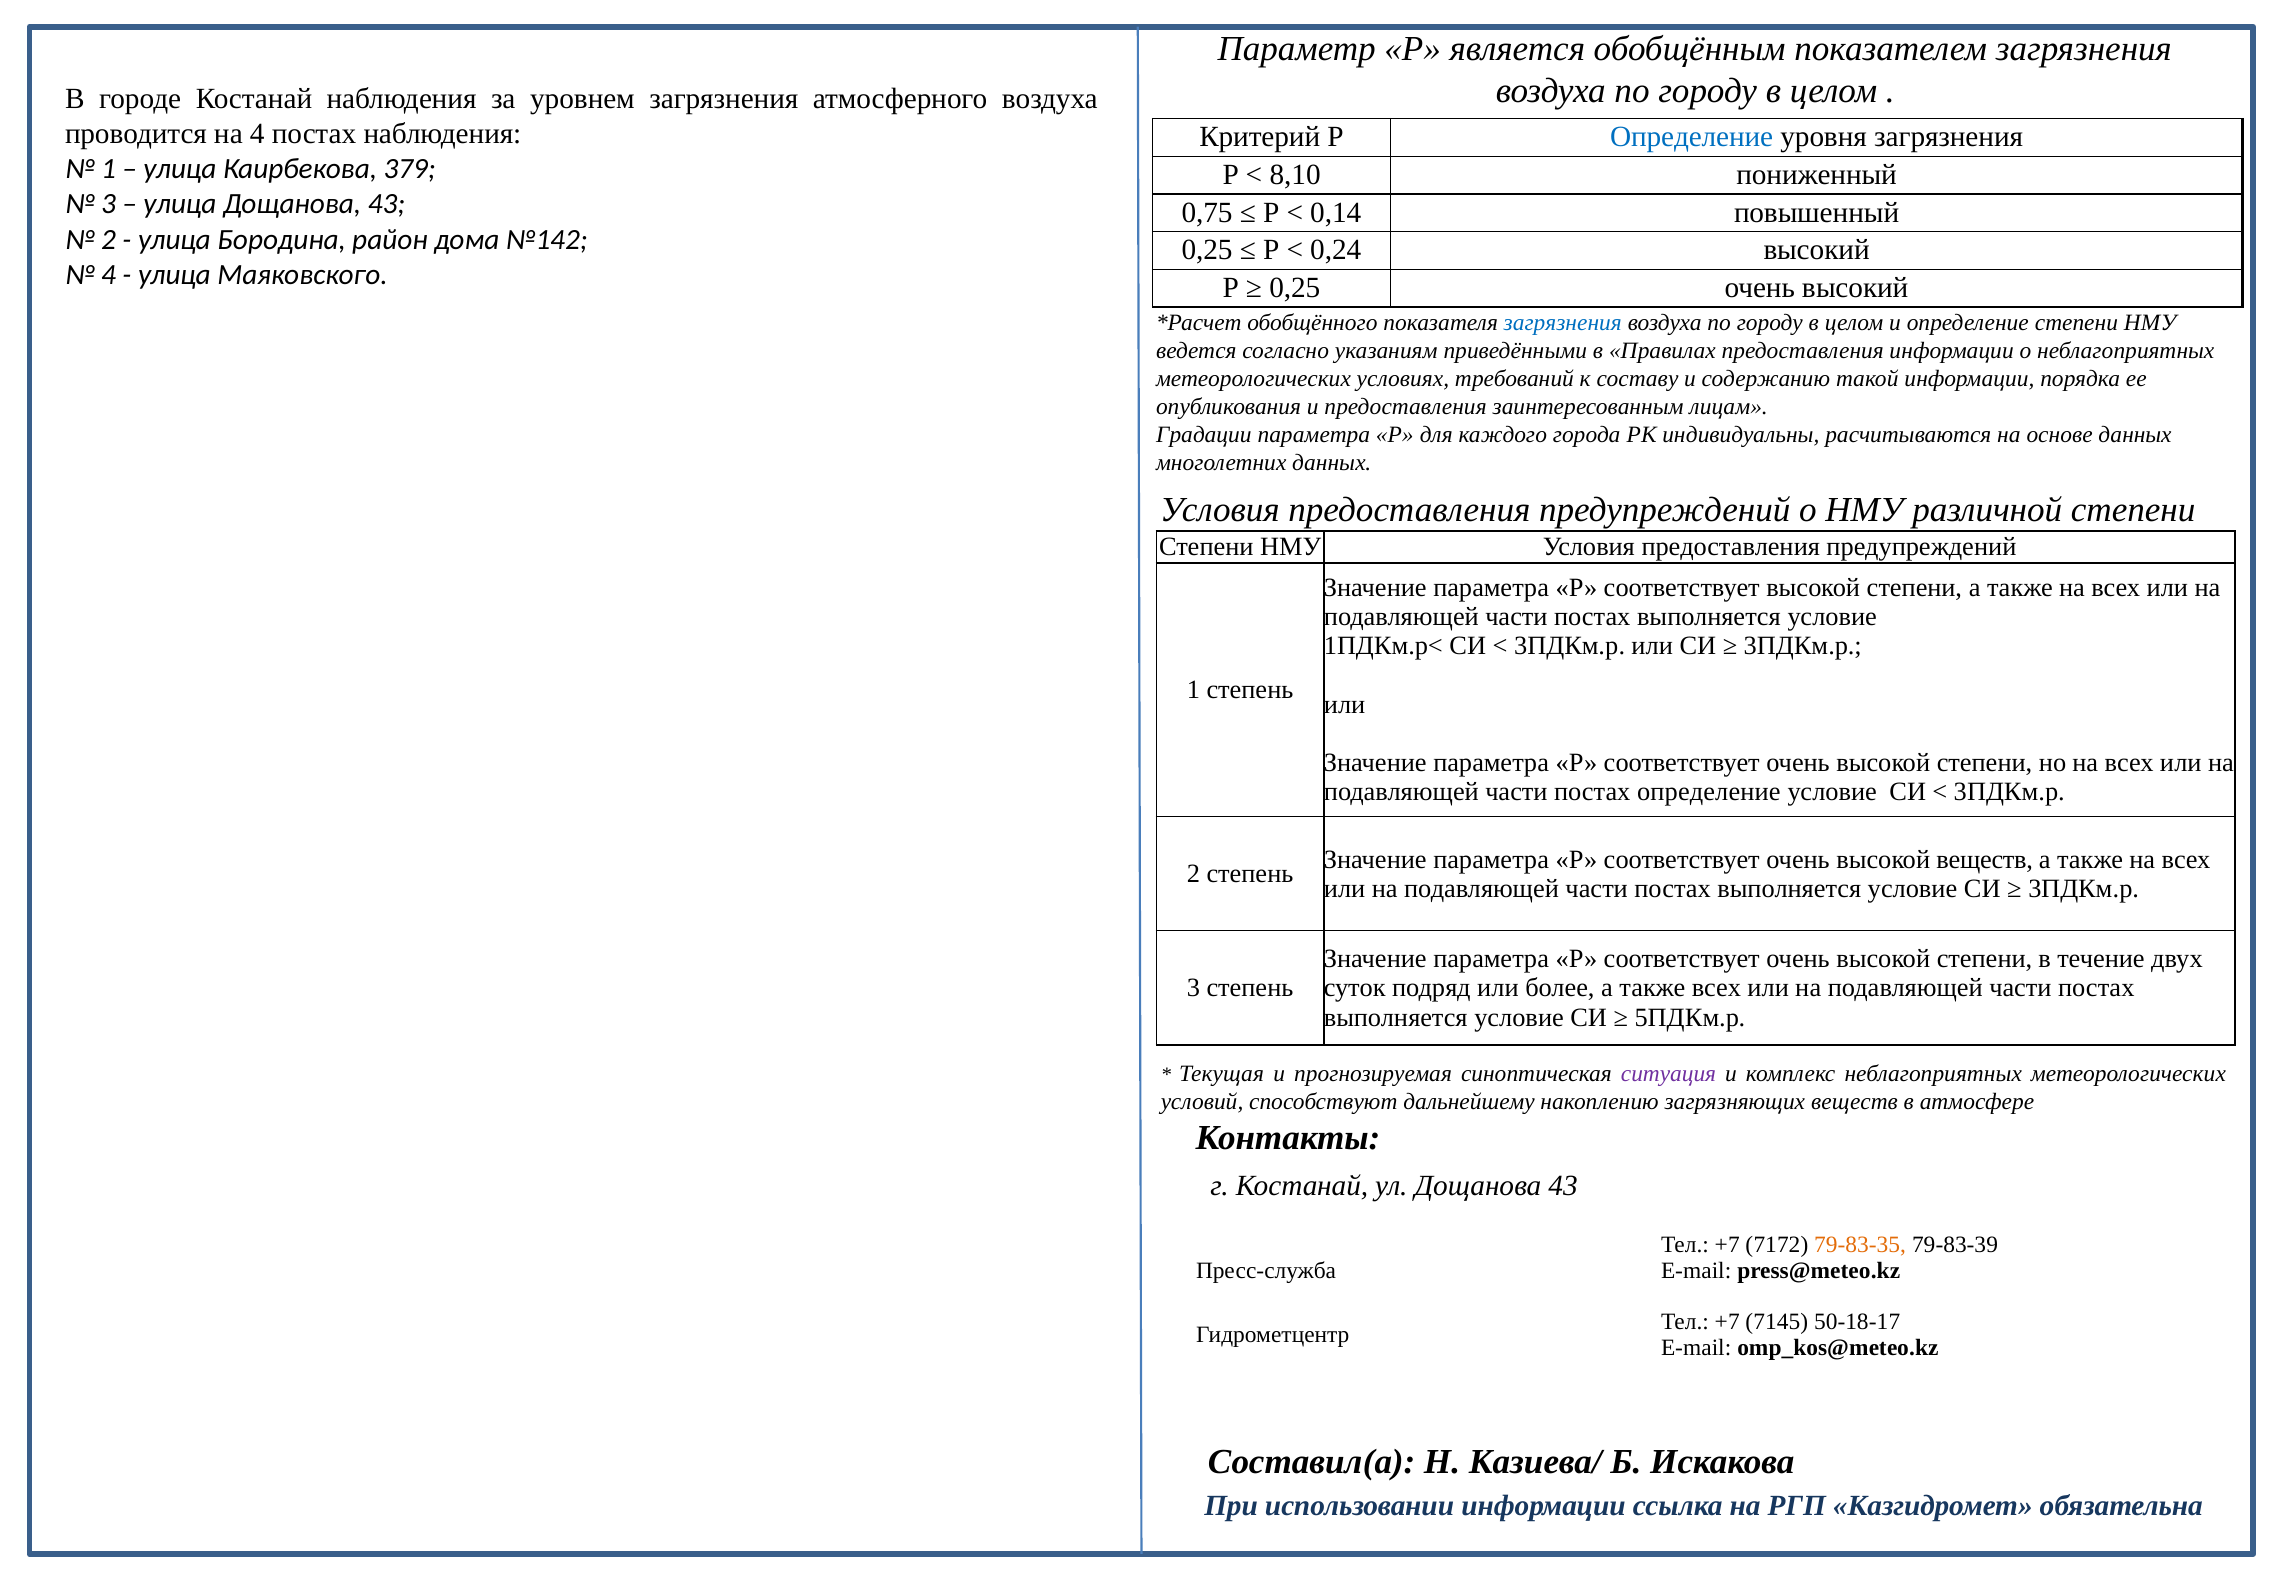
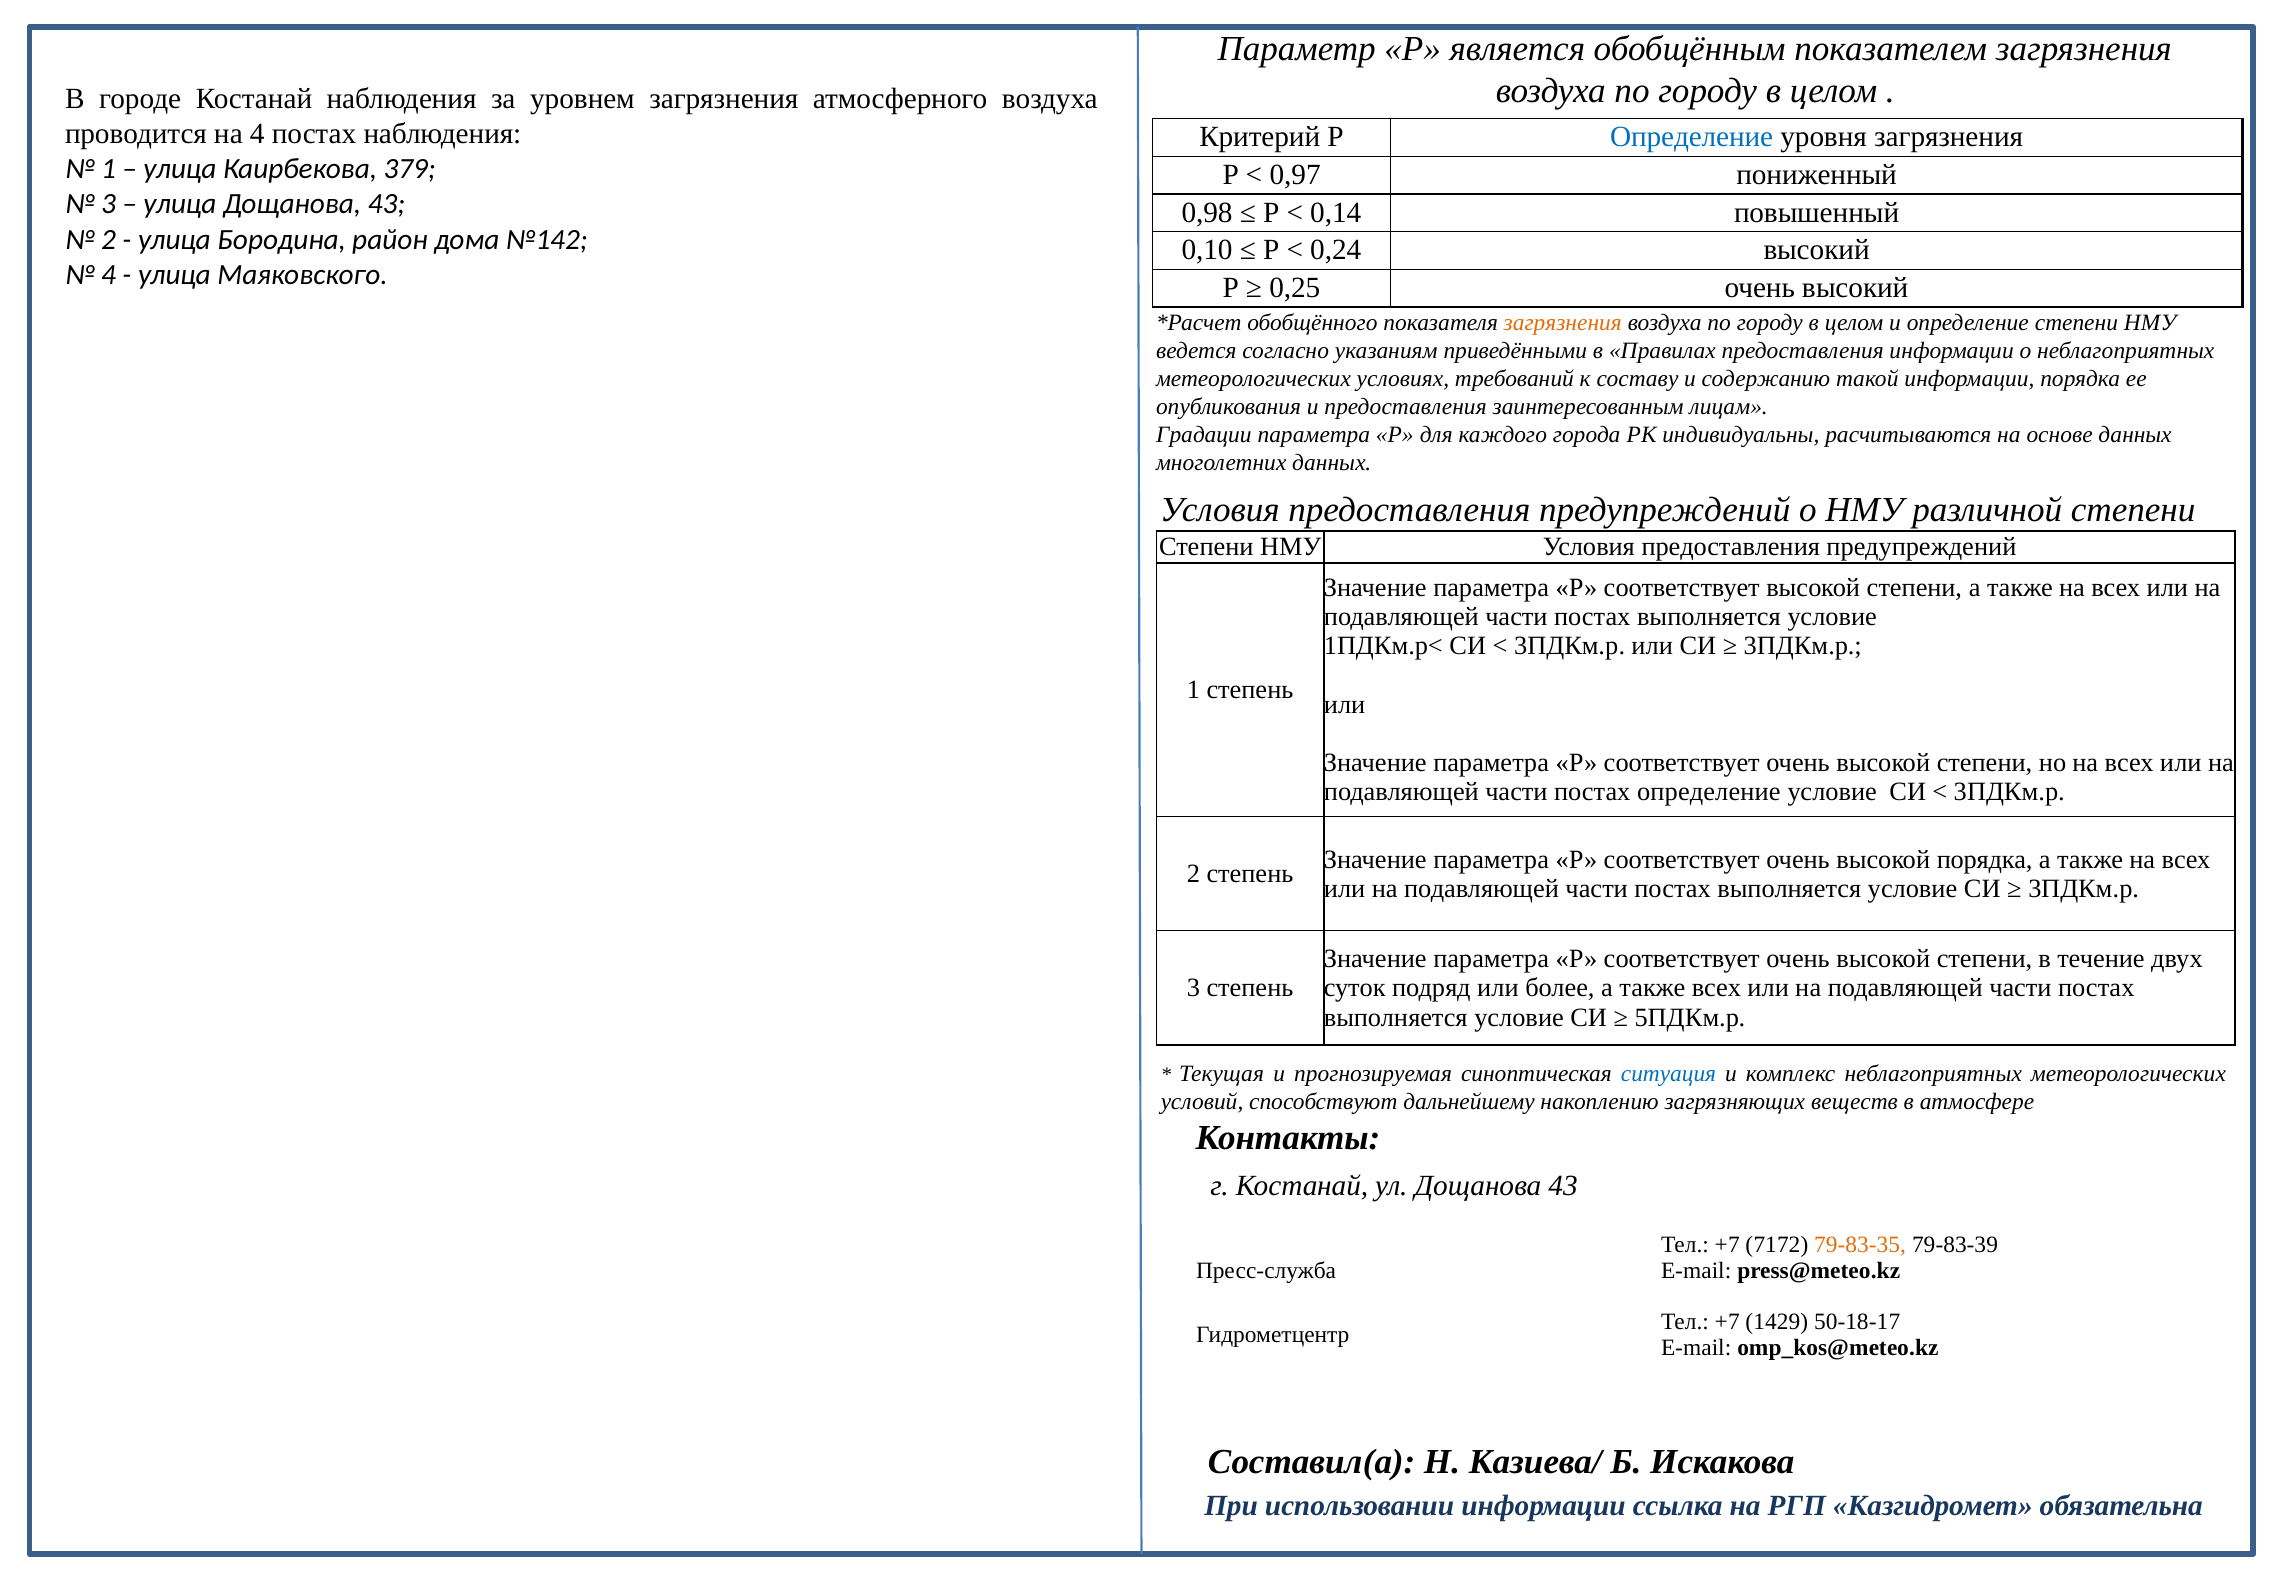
8,10: 8,10 -> 0,97 (1295, 175)
0,75: 0,75 -> 0,98 (1207, 212)
0,25: 0,25 -> 0,10 (1207, 250)
загрязнения colour: blue -> orange (1563, 323)
высокой веществ: веществ -> порядка (1985, 859)
ситуация colour: purple -> blue (1669, 1073)
7145: 7145 -> 1429 (1777, 1322)
